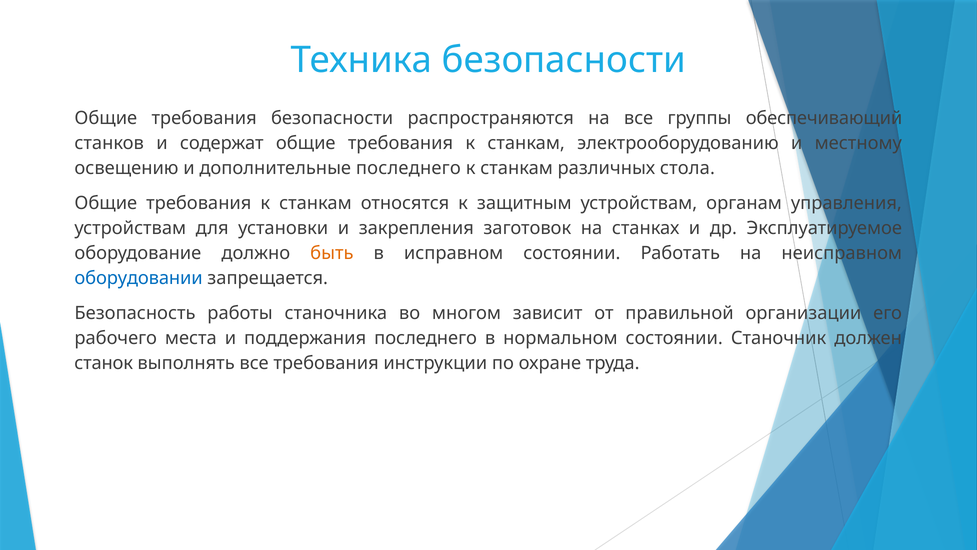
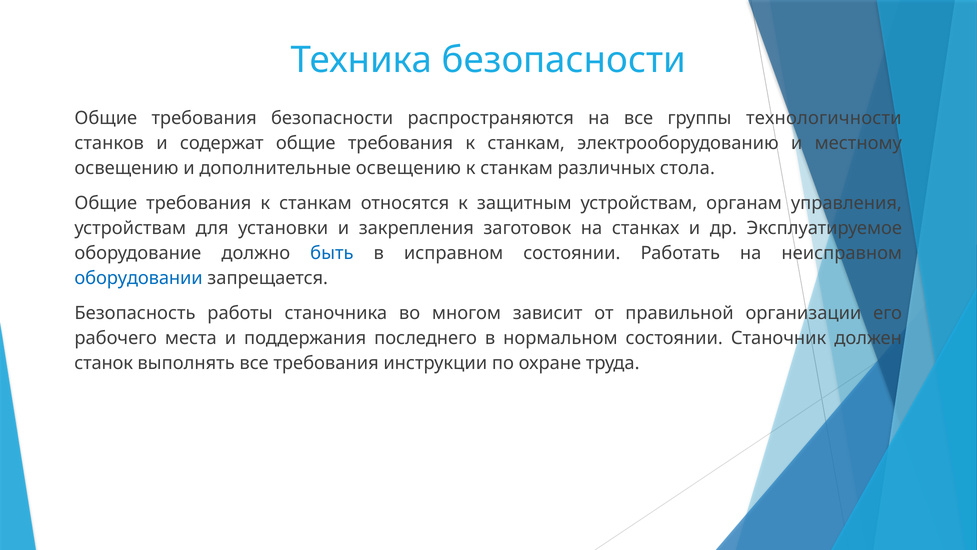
обеспечивающий: обеспечивающий -> технологичности (824, 118)
дополнительные последнего: последнего -> освещению (408, 168)
быть colour: orange -> blue (332, 253)
